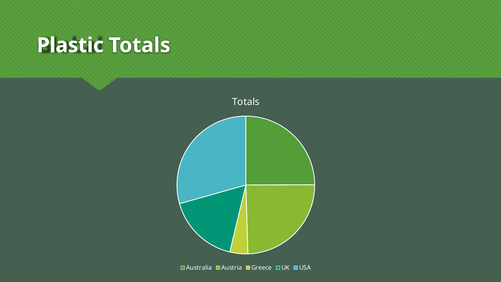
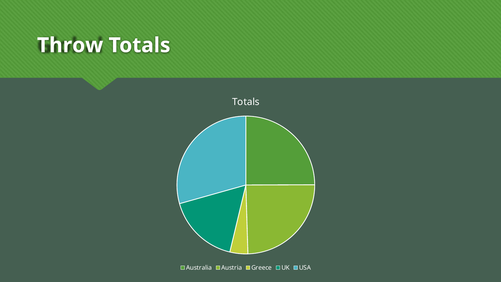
Plastic: Plastic -> Throw (70, 45)
